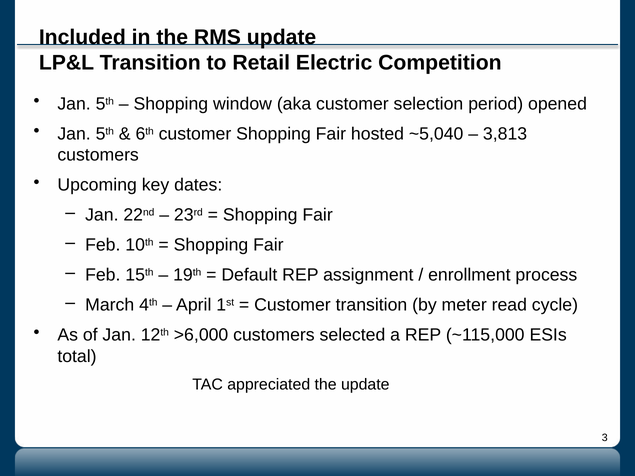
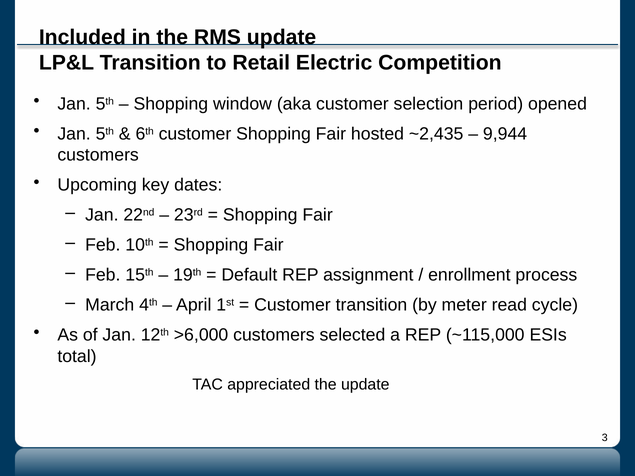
~5,040: ~5,040 -> ~2,435 (436, 134)
3,813: 3,813 -> 9,944 (505, 134)
